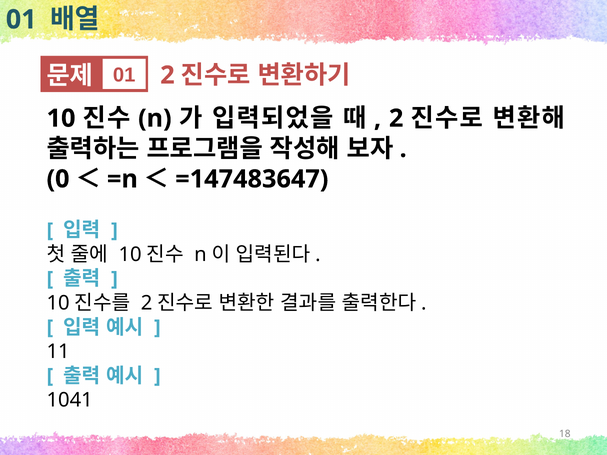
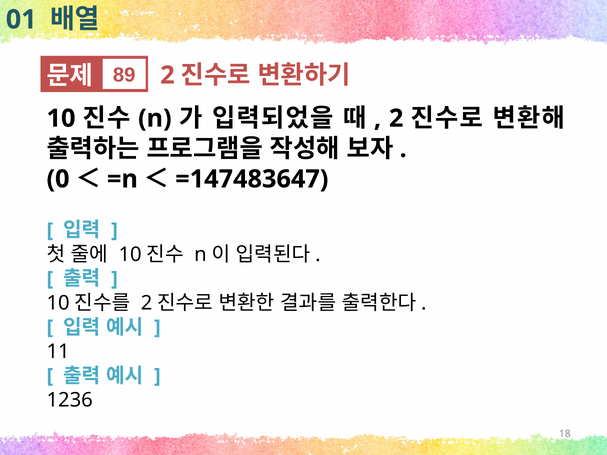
01: 01 -> 89 (124, 75)
1041: 1041 -> 1236 (70, 400)
